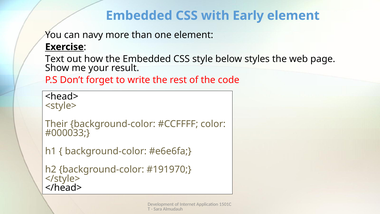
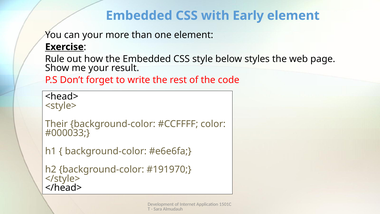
can navy: navy -> your (93, 35)
Text: Text -> Rule (55, 59)
